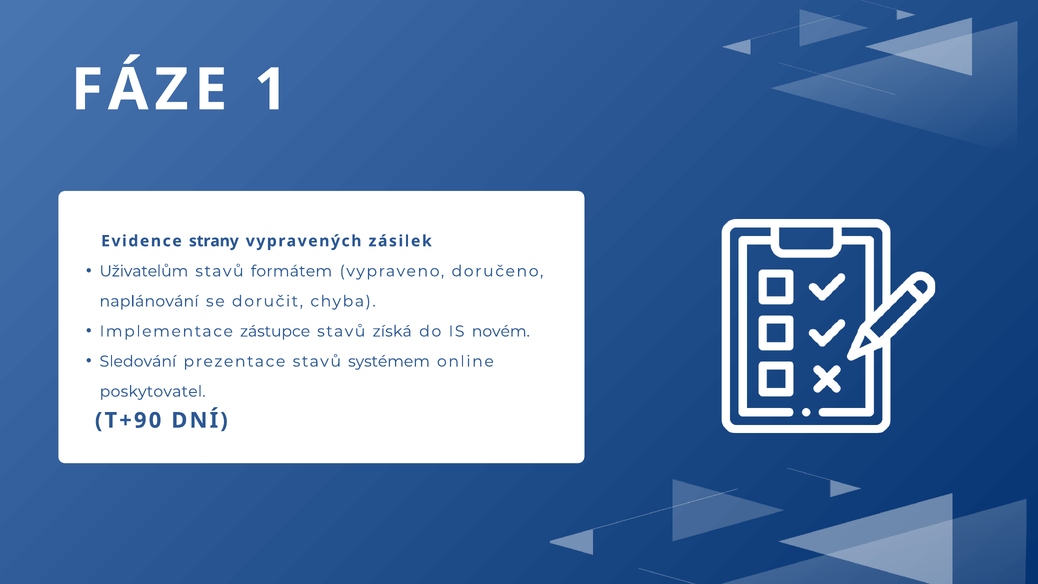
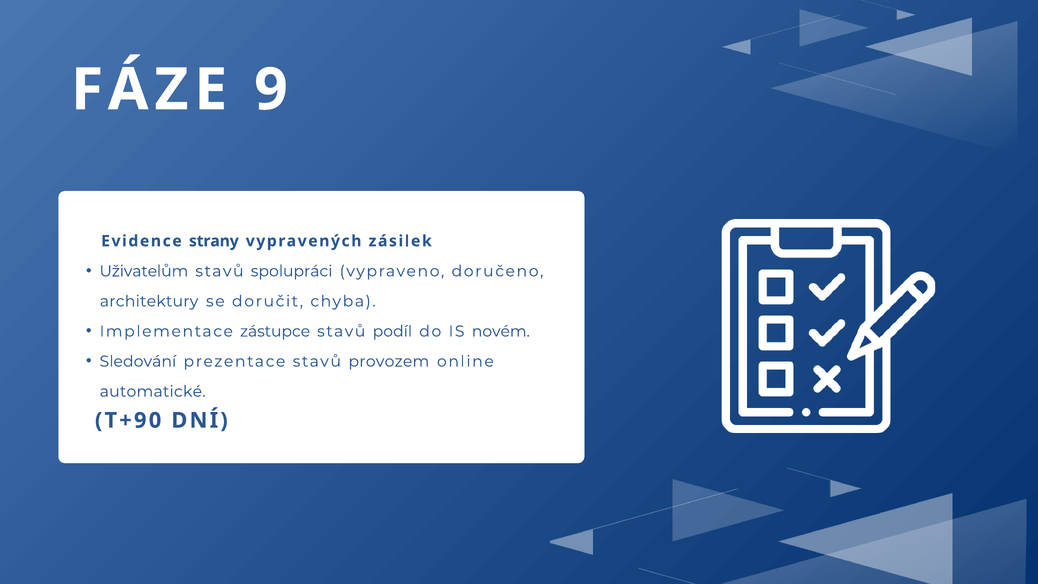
1: 1 -> 9 (271, 90)
formátem: formátem -> spolupráci (292, 271)
naplánování: naplánování -> architektury (149, 301)
získá: získá -> podíl (392, 331)
systémem: systémem -> provozem (389, 361)
poskytovatel: poskytovatel -> automatické (153, 391)
